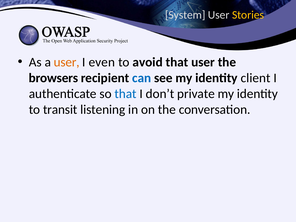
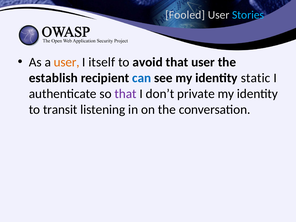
System: System -> Fooled (185, 15)
Stories colour: yellow -> light blue (248, 15)
even: even -> itself (102, 62)
browsers: browsers -> establish (53, 78)
client: client -> static (256, 78)
that colour: blue -> purple (126, 94)
